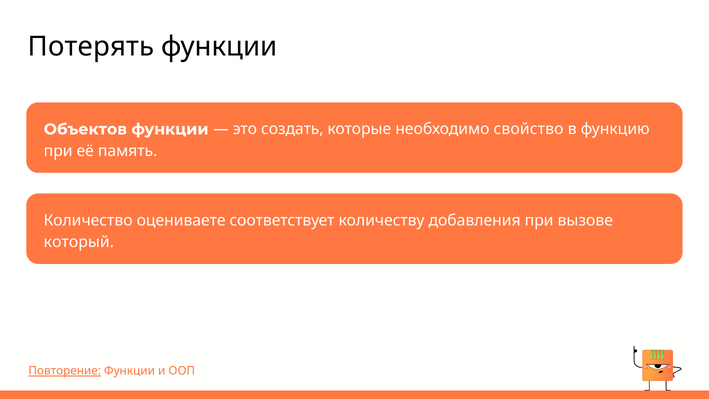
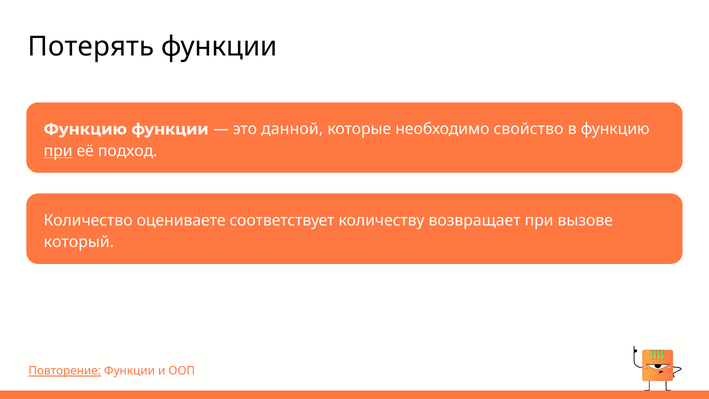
Объектов: Объектов -> Функцию (85, 129)
создать: создать -> данной (292, 129)
при underline: none -> present (58, 151)
память: память -> подход (128, 151)
добавления: добавления -> возвращает (475, 220)
